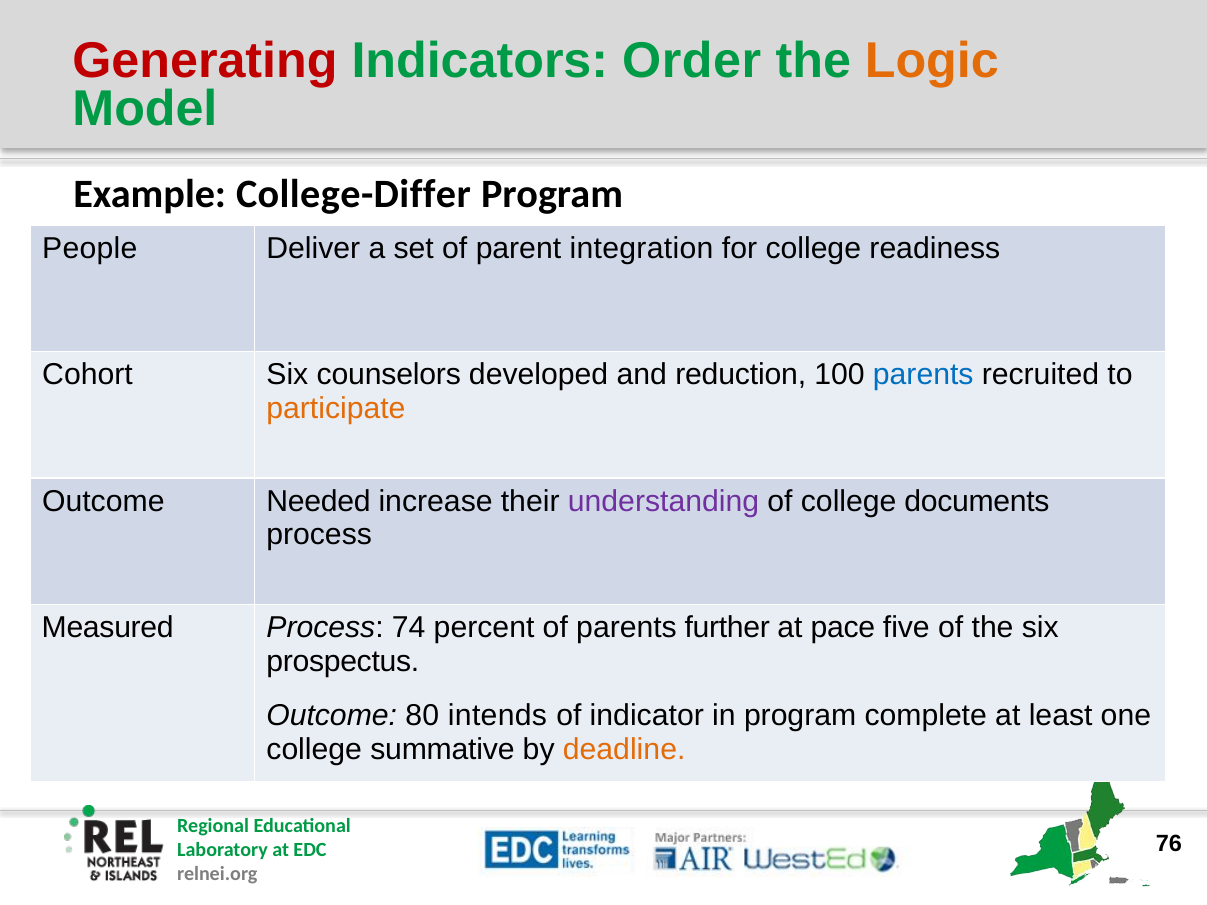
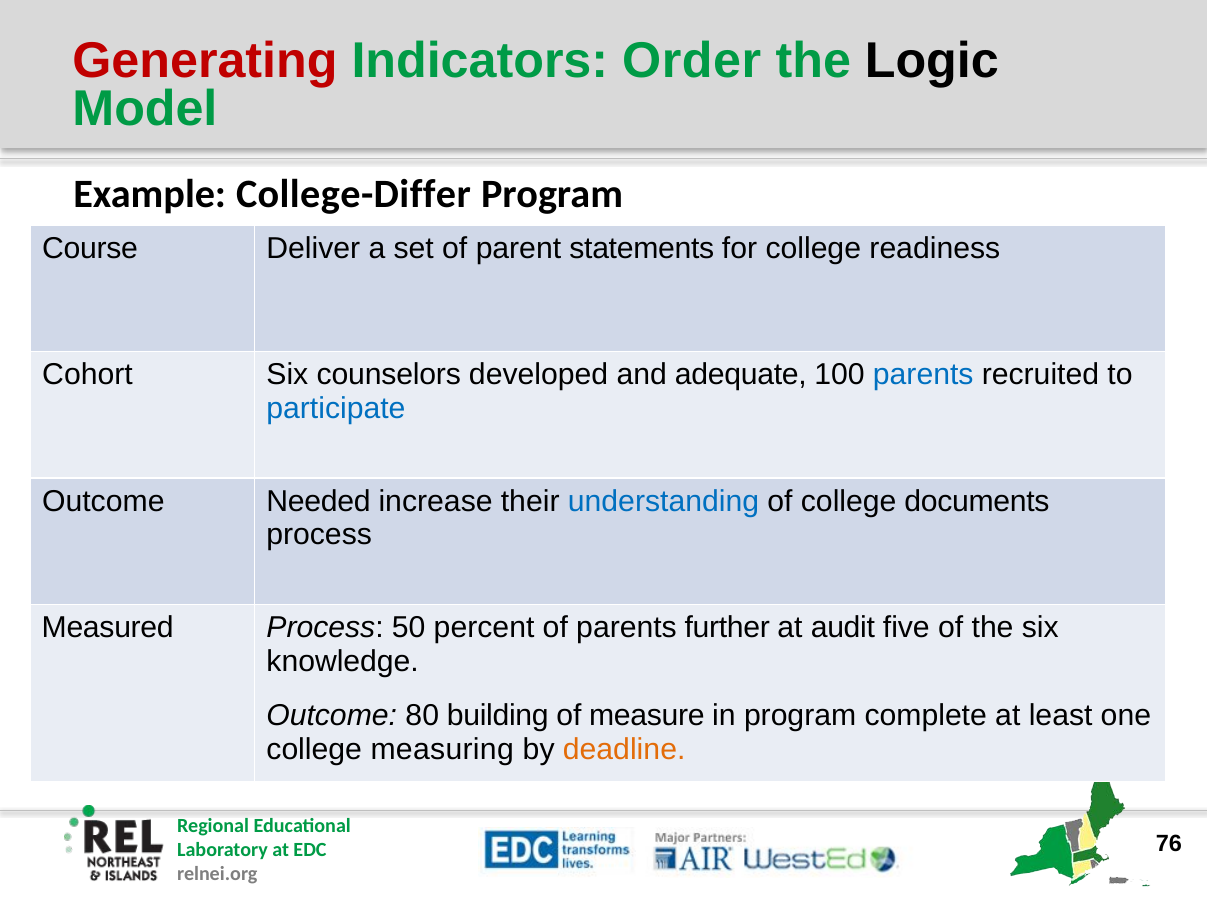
Logic colour: orange -> black (932, 60)
People: People -> Course (90, 248)
integration: integration -> statements (642, 248)
reduction: reduction -> adequate (741, 375)
participate colour: orange -> blue (336, 409)
understanding colour: purple -> blue (664, 501)
74: 74 -> 50 (409, 628)
pace: pace -> audit (843, 628)
prospectus: prospectus -> knowledge (343, 662)
intends: intends -> building (498, 716)
indicator: indicator -> measure (647, 716)
summative: summative -> measuring (442, 749)
